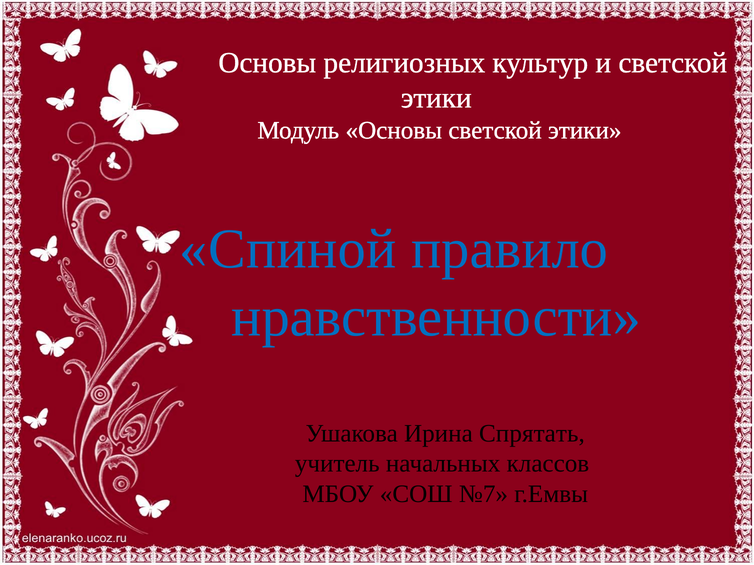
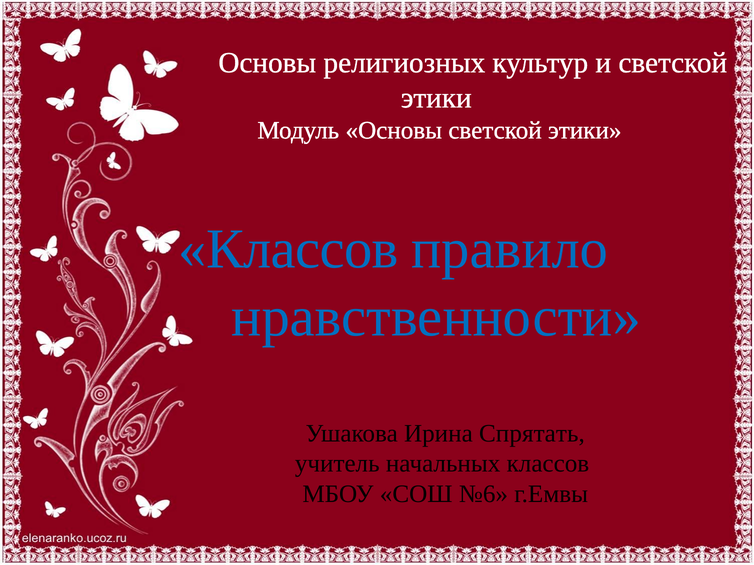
Спиной: Спиной -> Классов (289, 249)
№7: №7 -> №6 (483, 494)
